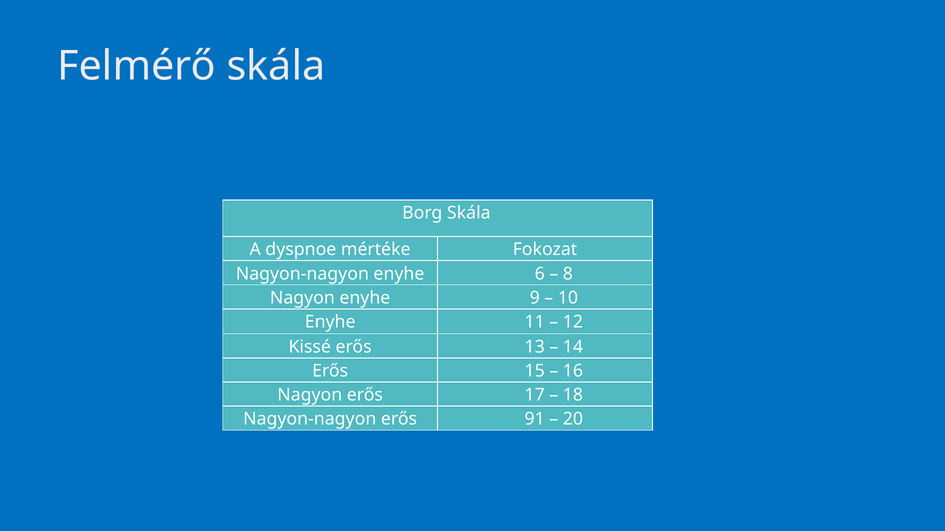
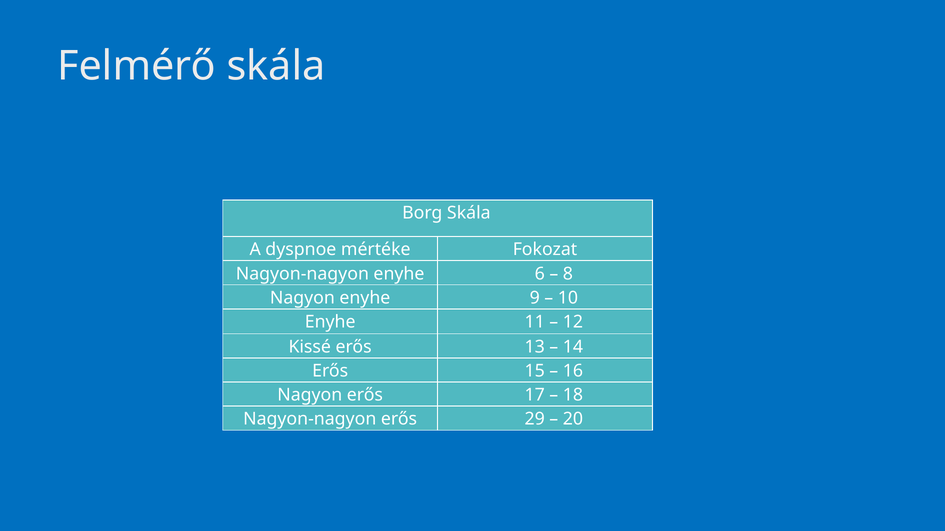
91: 91 -> 29 (535, 420)
